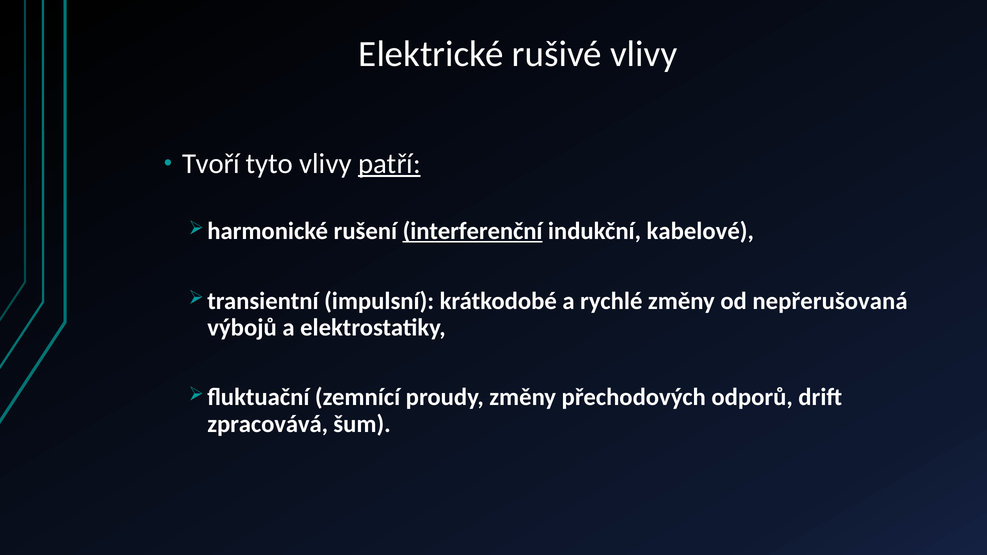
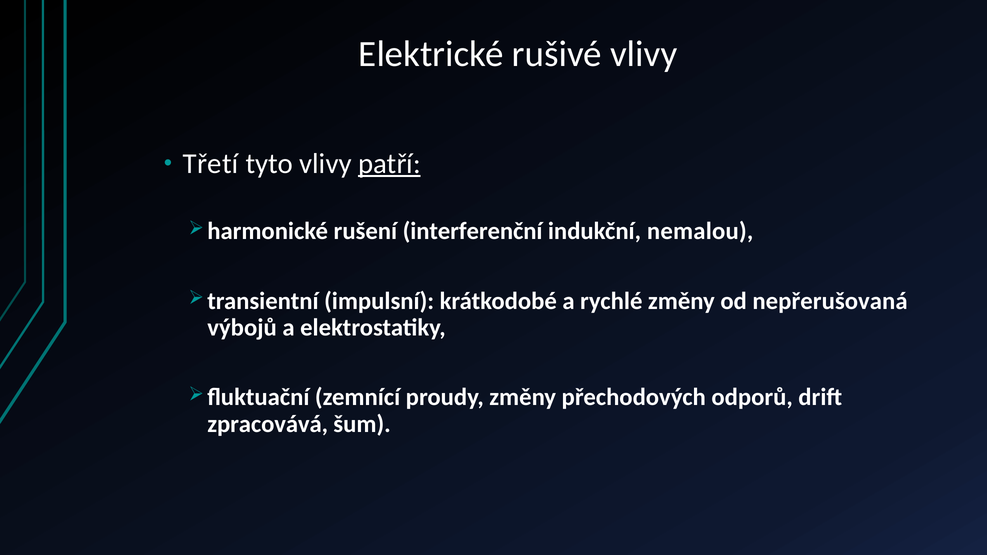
Tvoří: Tvoří -> Třetí (211, 164)
interferenční underline: present -> none (473, 231)
kabelové: kabelové -> nemalou (700, 231)
